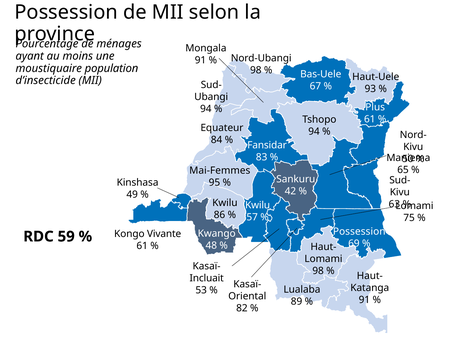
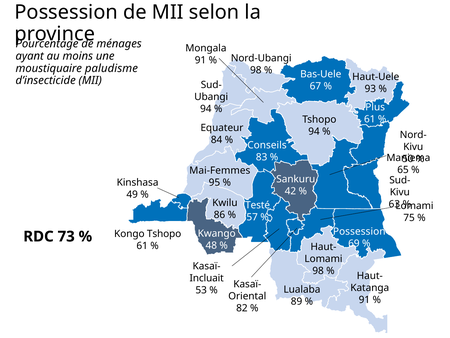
population: population -> paludisme (111, 68)
Fansidar: Fansidar -> Conseils (267, 145)
Kwilu: Kwilu -> Testé (258, 205)
Kongo Vivante: Vivante -> Tshopo (164, 234)
59: 59 -> 73 (66, 236)
